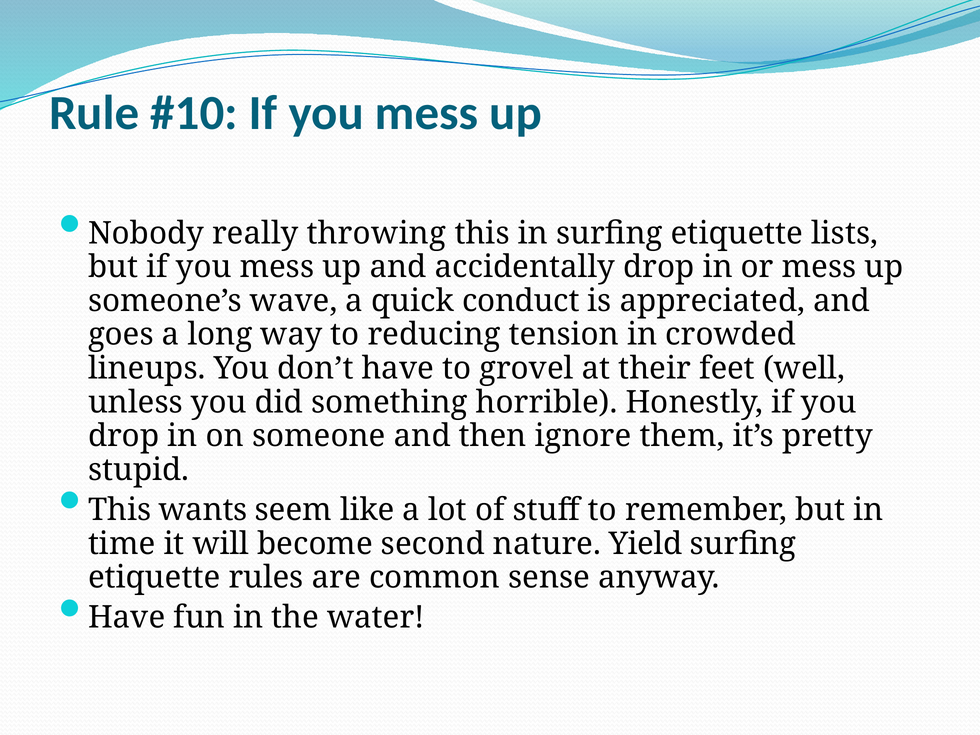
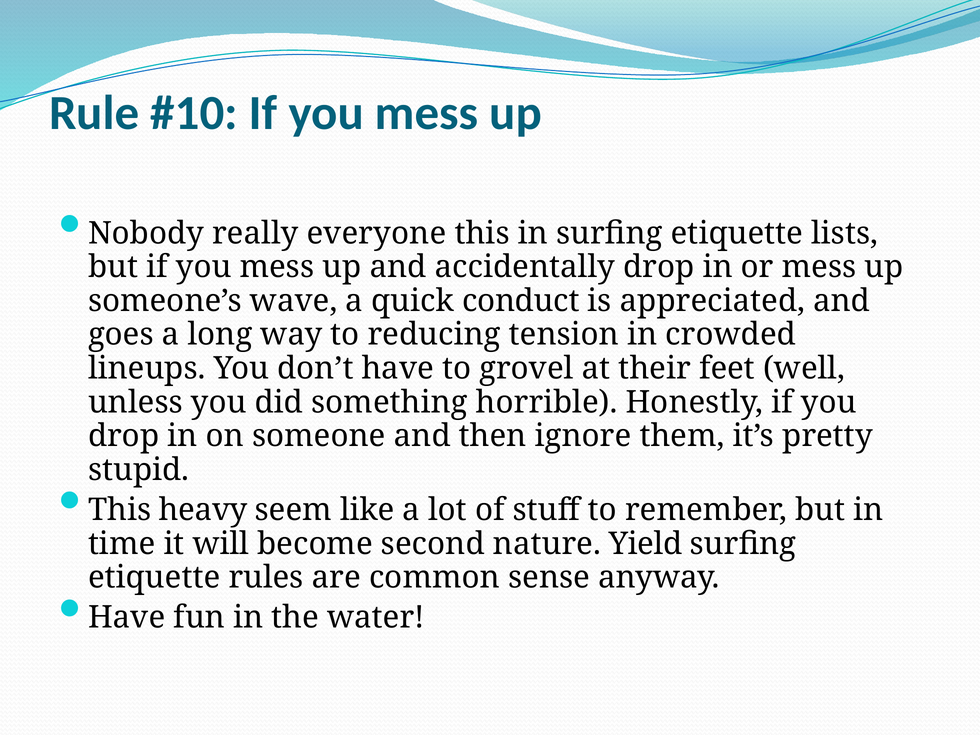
throwing: throwing -> everyone (376, 233)
wants: wants -> heavy (203, 510)
